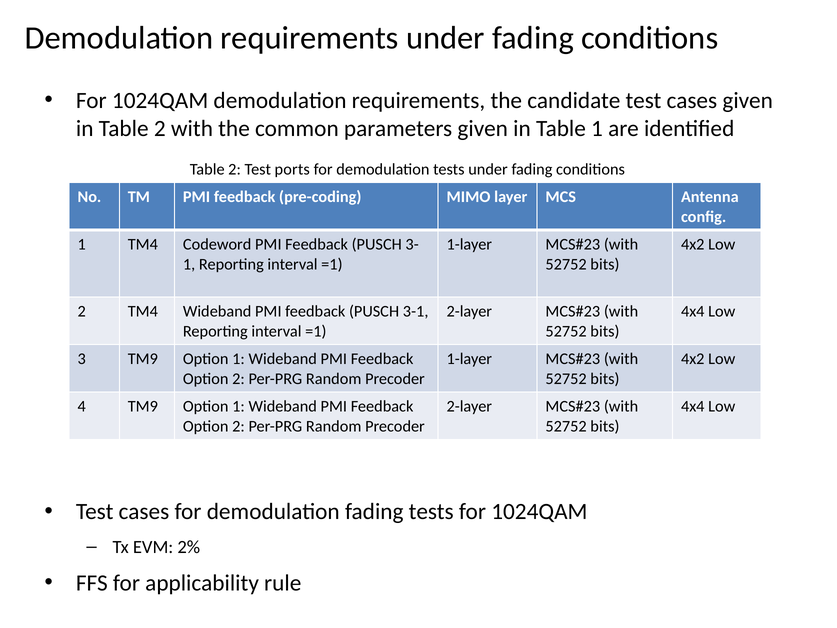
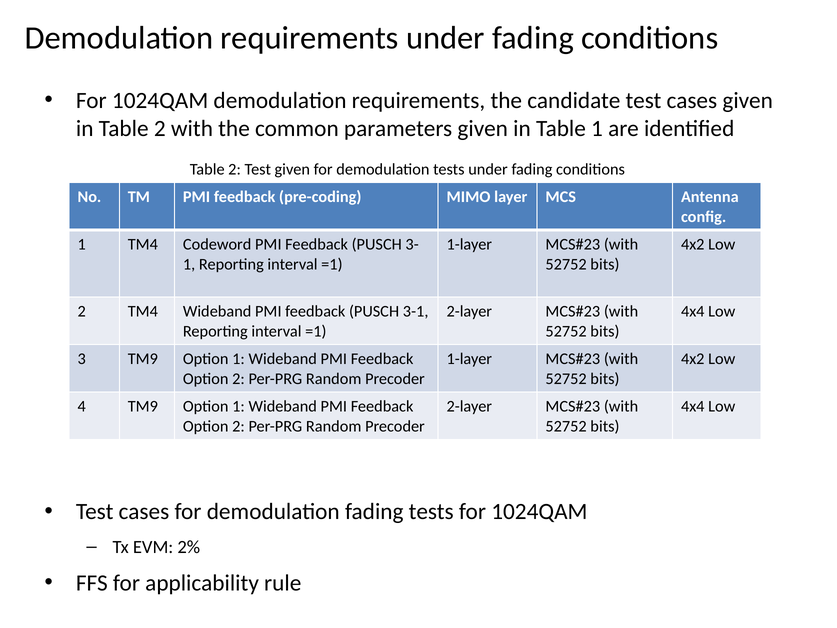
Test ports: ports -> given (292, 169)
